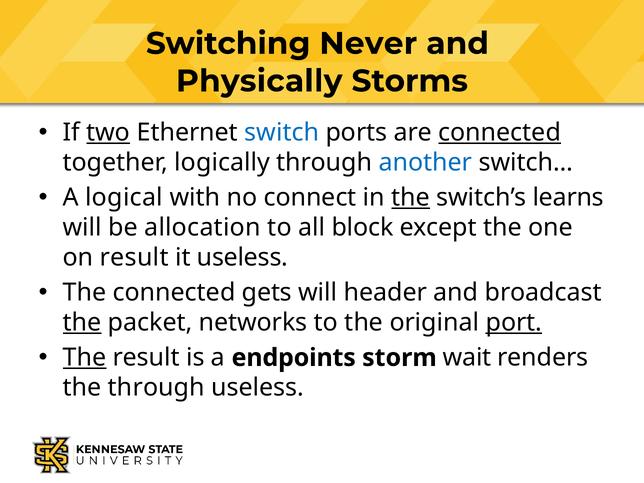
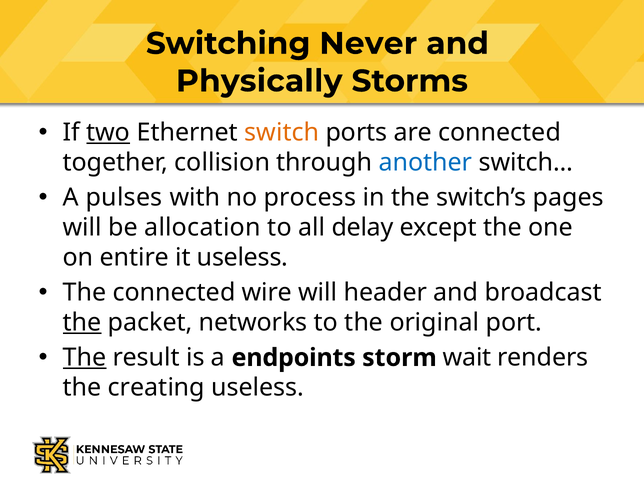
switch colour: blue -> orange (282, 133)
connected underline: present -> none (500, 133)
logically: logically -> collision (222, 163)
logical: logical -> pulses (124, 198)
connect: connect -> process (310, 198)
the underline: present -> none (411, 198)
learns: learns -> pages (568, 198)
block: block -> delay (363, 228)
on result: result -> entire (134, 258)
gets: gets -> wire (267, 293)
port underline: present -> none (514, 323)
the through: through -> creating (156, 388)
